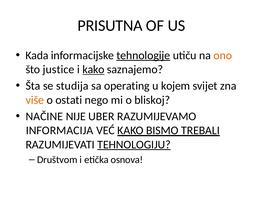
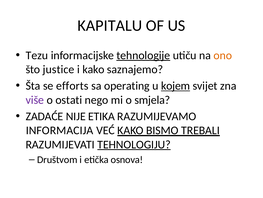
PRISUTNA: PRISUTNA -> KAPITALU (110, 25)
Kada: Kada -> Tezu (37, 55)
kako underline: present -> none (93, 69)
studija: studija -> efforts (72, 86)
kojem underline: none -> present (176, 86)
više colour: orange -> purple (35, 100)
bliskoj: bliskoj -> smjela (152, 100)
NAČINE: NAČINE -> ZADAĆE (44, 116)
UBER: UBER -> ETIKA (101, 116)
